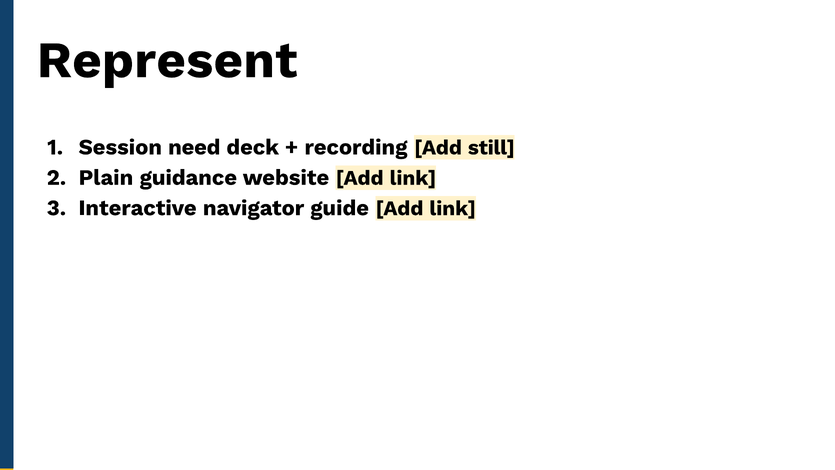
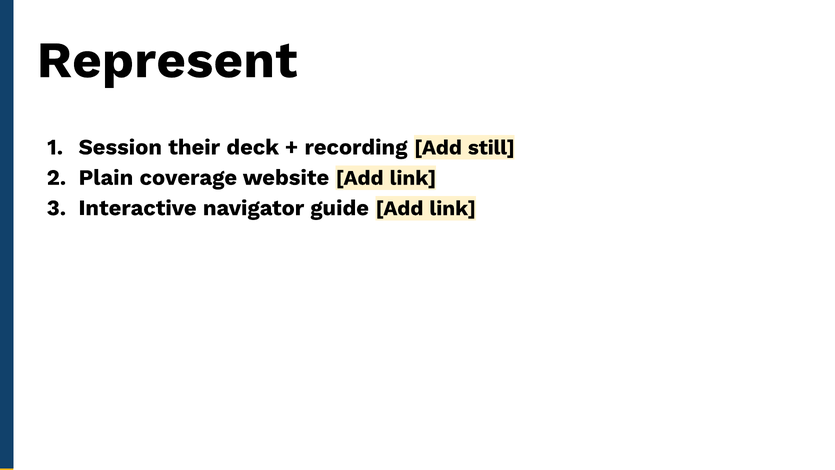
need: need -> their (194, 147)
guidance: guidance -> coverage (188, 177)
